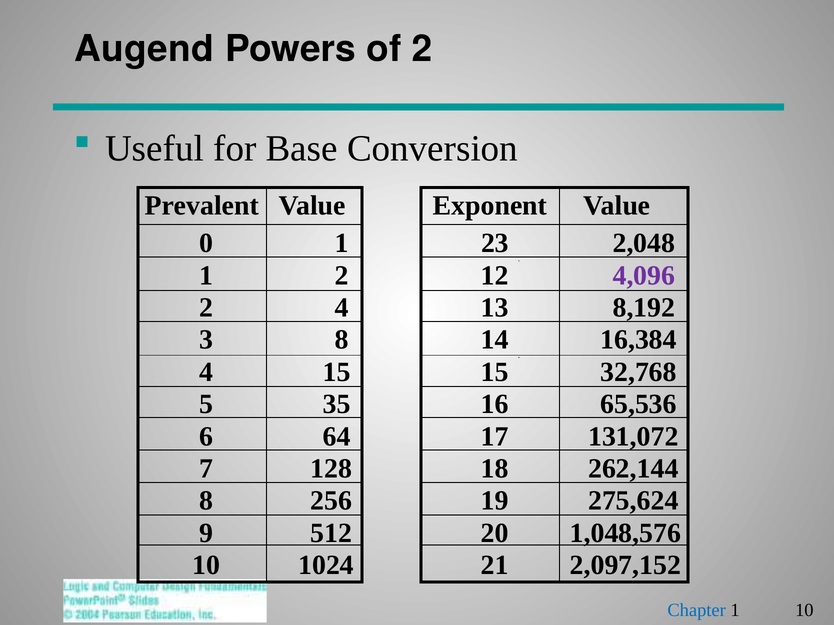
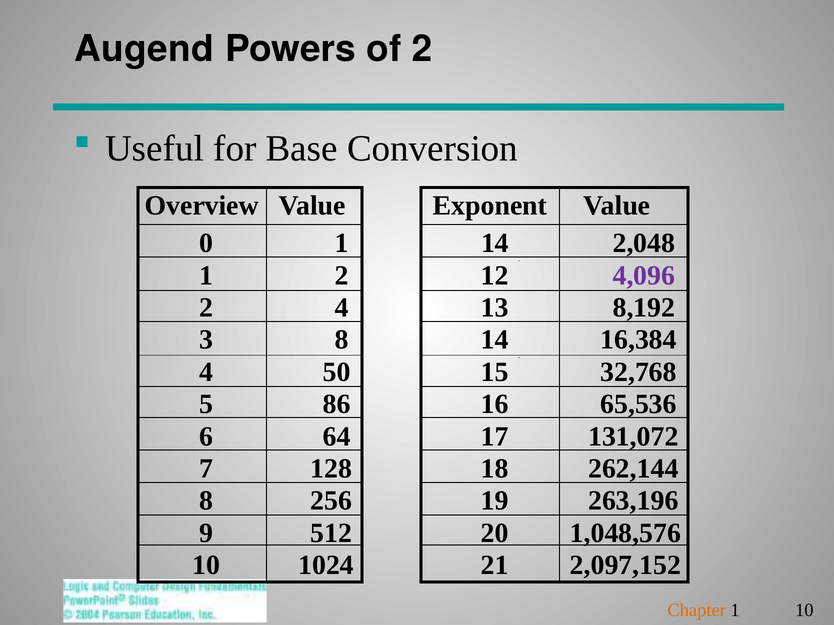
Prevalent: Prevalent -> Overview (202, 206)
1 23: 23 -> 14 (495, 243)
4 15: 15 -> 50 (337, 372)
35: 35 -> 86 (337, 404)
275,624: 275,624 -> 263,196 (633, 501)
Chapter colour: blue -> orange (697, 611)
